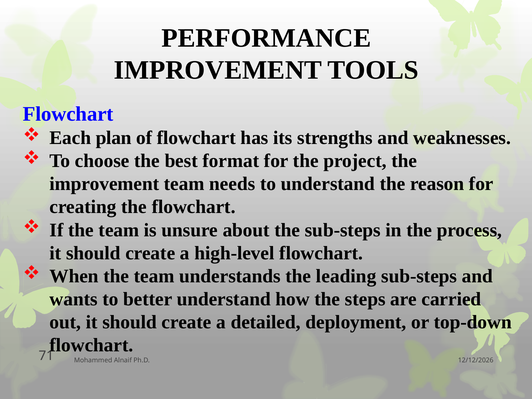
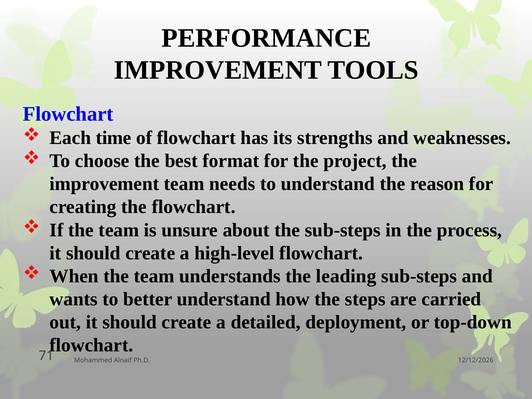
plan: plan -> time (114, 138)
